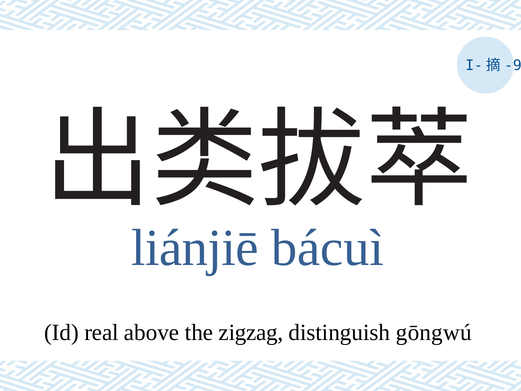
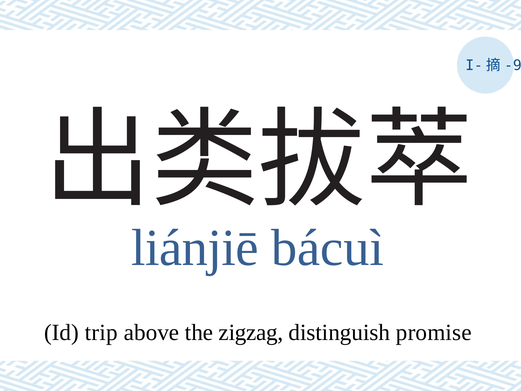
real: real -> trip (101, 332)
gōngwú: gōngwú -> promise (434, 332)
